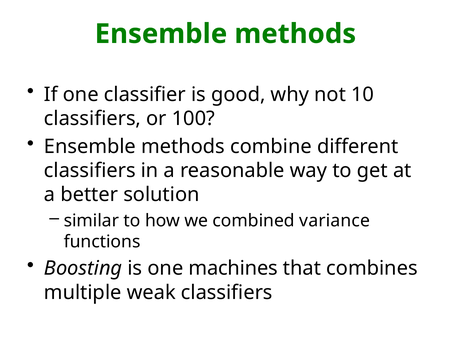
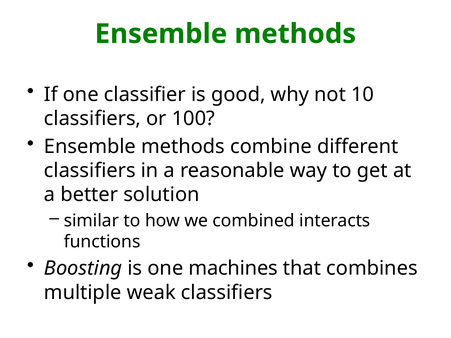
variance: variance -> interacts (335, 221)
